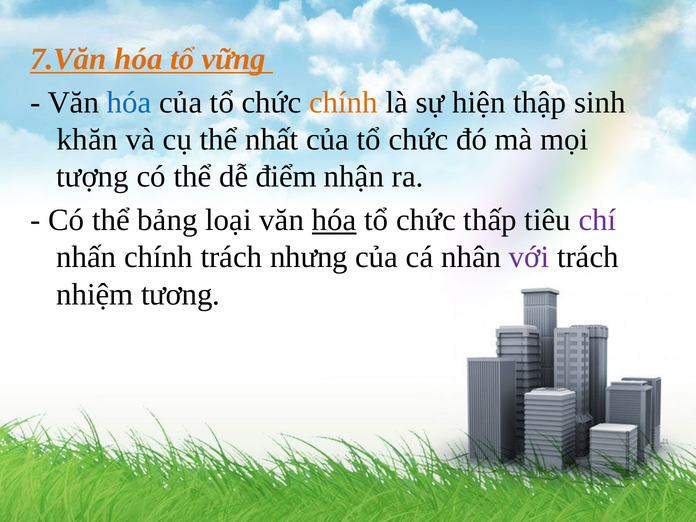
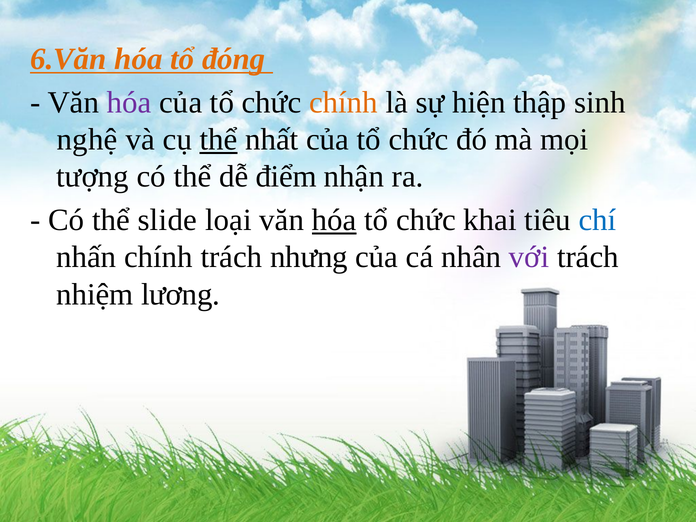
7.Văn: 7.Văn -> 6.Văn (68, 59)
vững: vững -> đóng (234, 59)
hóa colour: blue -> purple (129, 102)
khăn: khăn -> nghệ (87, 140)
thể underline: none -> present (219, 140)
bảng: bảng -> slide (167, 220)
thấp: thấp -> khai (490, 220)
chí colour: purple -> blue (597, 220)
tương: tương -> lương (181, 294)
